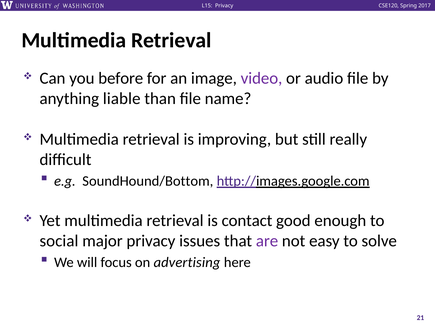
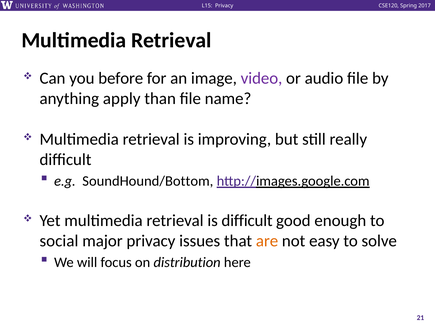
liable: liable -> apply (122, 99)
is contact: contact -> difficult (247, 221)
are colour: purple -> orange (267, 241)
advertising: advertising -> distribution (187, 263)
